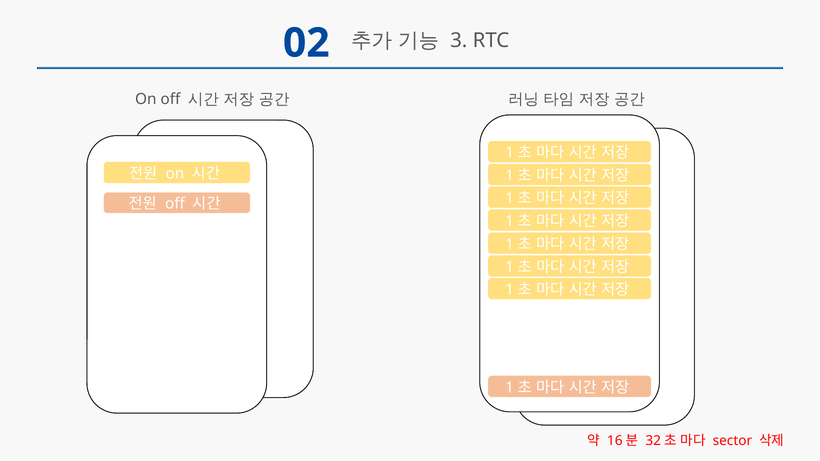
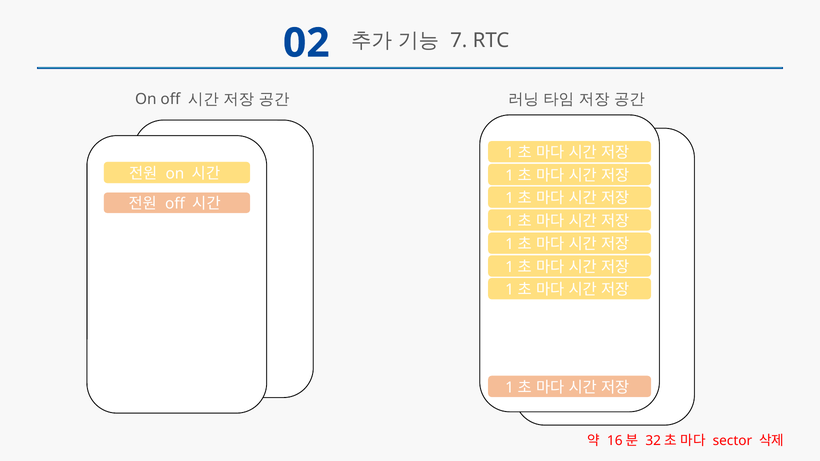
3: 3 -> 7 (459, 41)
